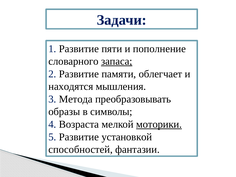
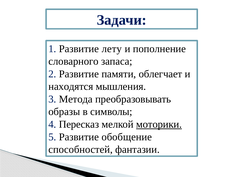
пяти: пяти -> лету (112, 49)
запаса underline: present -> none (117, 61)
Возраста: Возраста -> Пересказ (79, 124)
установкой: установкой -> обобщение (127, 137)
